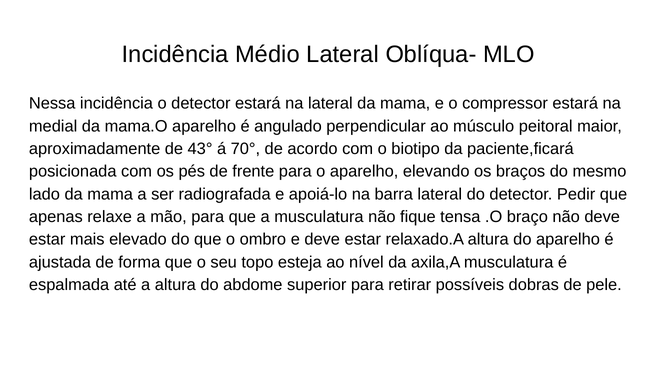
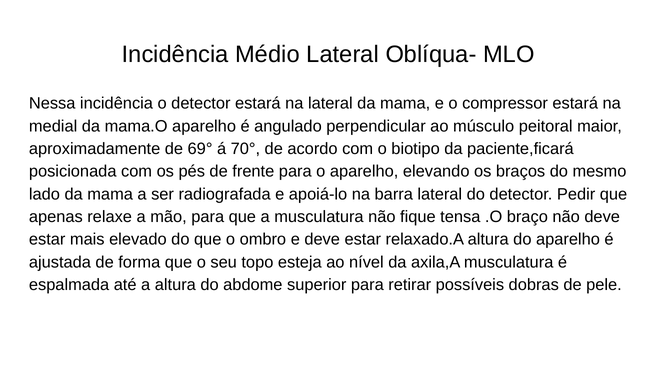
43°: 43° -> 69° (200, 149)
